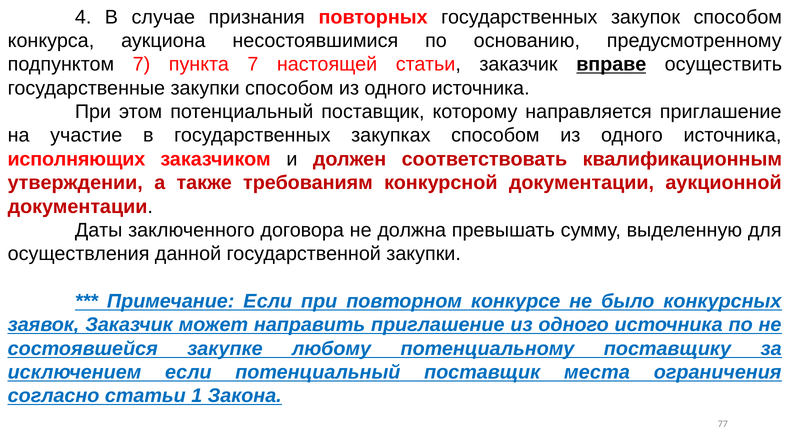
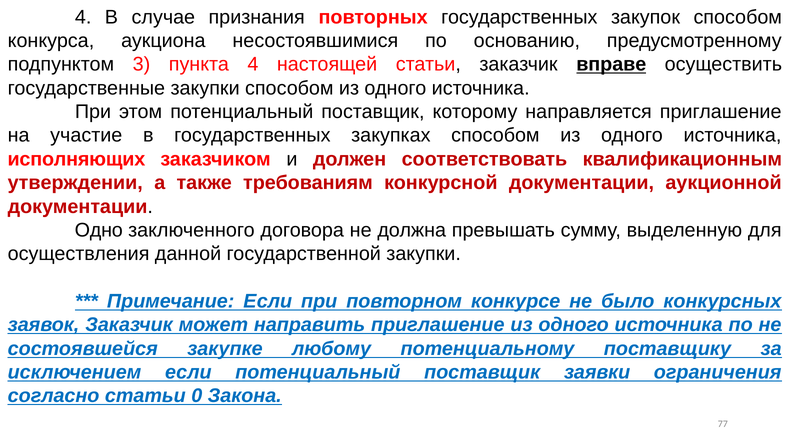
подпунктом 7: 7 -> 3 (142, 64)
пункта 7: 7 -> 4 (253, 64)
Даты: Даты -> Одно (99, 230)
места: места -> заявки (597, 373)
1: 1 -> 0 (197, 396)
